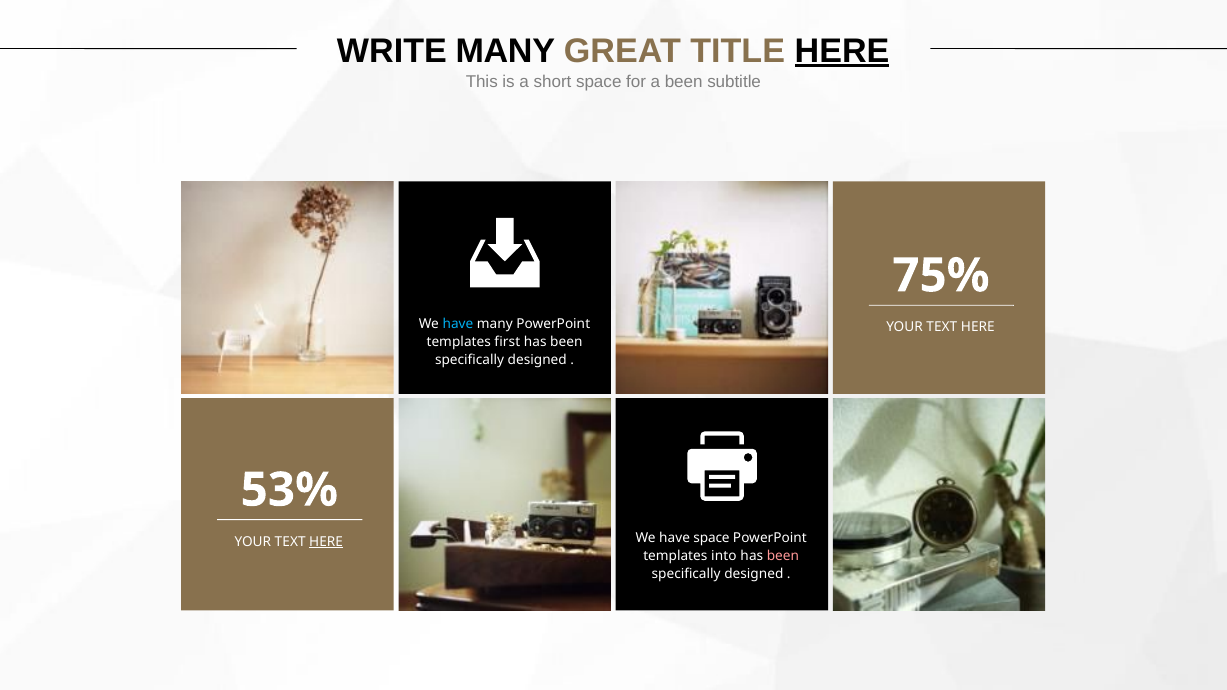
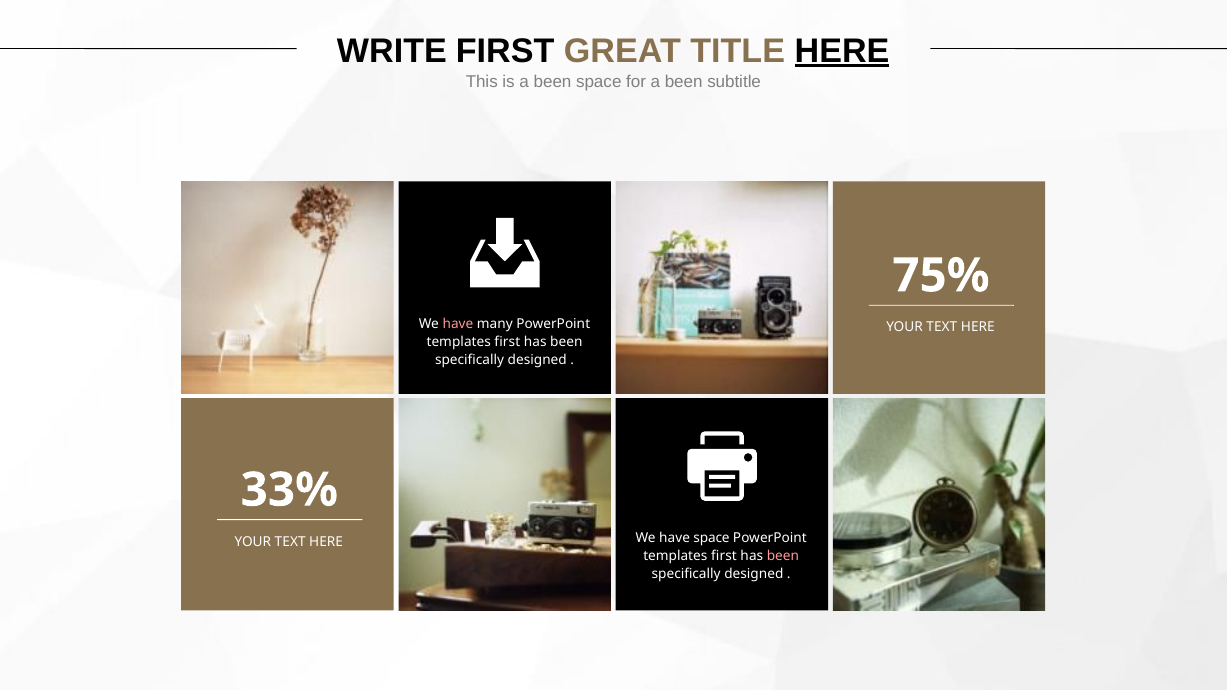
WRITE MANY: MANY -> FIRST (505, 51)
is a short: short -> been (553, 82)
have colour: light blue -> pink (458, 324)
53%: 53% -> 33% (289, 490)
HERE underline: present -> none (326, 542)
into: into -> first (724, 556)
